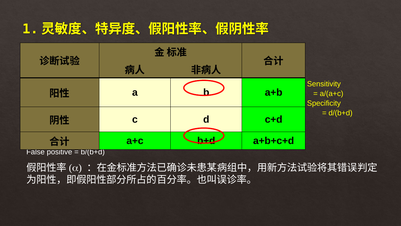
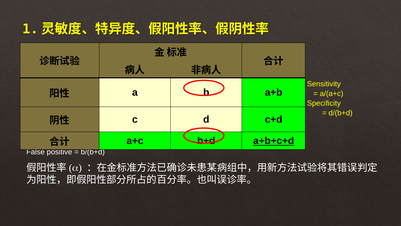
a+b+c+d underline: none -> present (274, 141)
